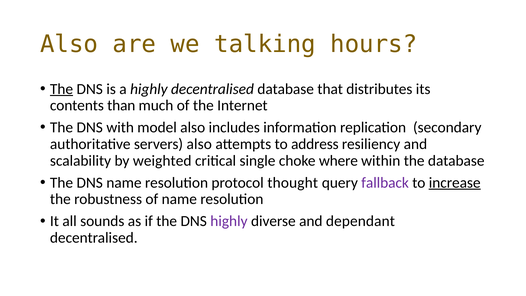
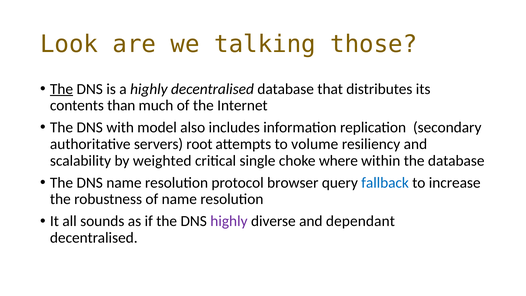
Also: Also -> Look (69, 44)
hours: hours -> those (374, 44)
servers also: also -> root (199, 144)
address: address -> volume (315, 144)
thought: thought -> browser (293, 183)
fallback colour: purple -> blue (385, 183)
increase underline: present -> none (455, 183)
